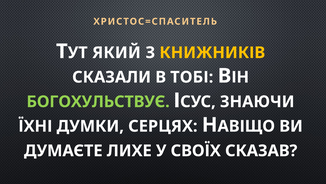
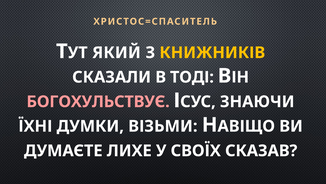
ТОБІ: ТОБІ -> ТОДІ (192, 77)
БОГОХУЛЬСТВУЄ colour: light green -> pink (98, 101)
СЕРЦЯХ: СЕРЦЯХ -> ВІЗЬМИ (163, 126)
